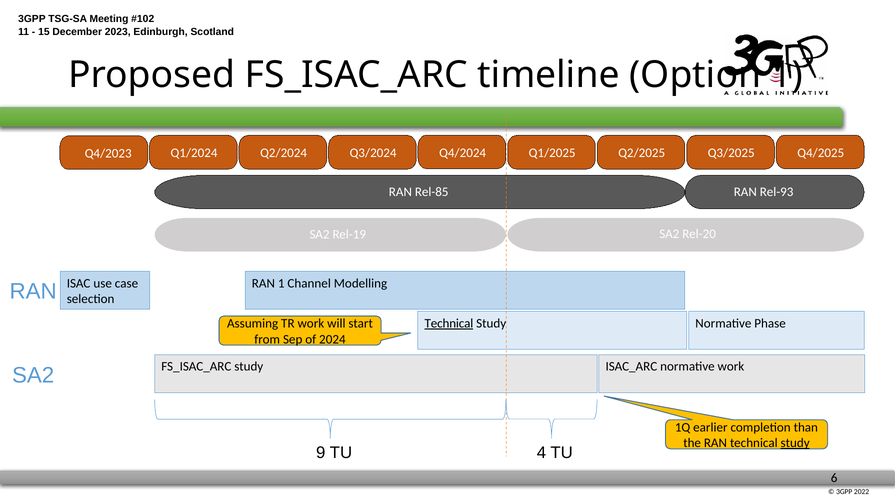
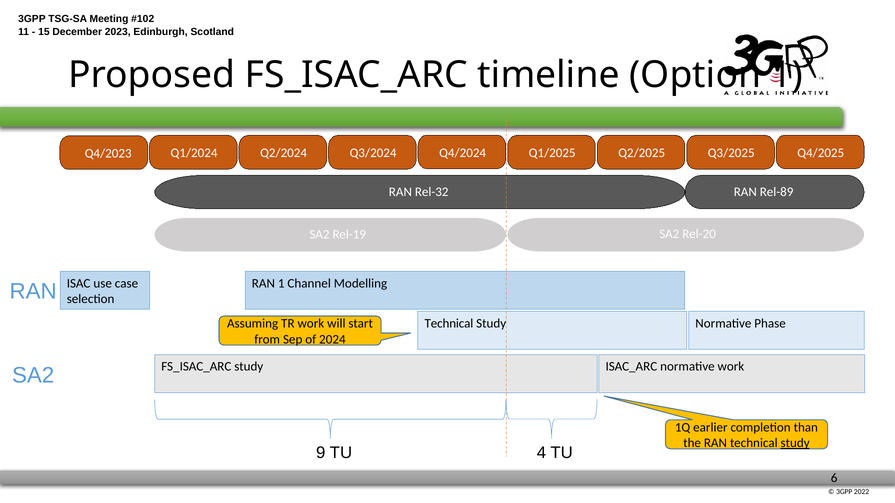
Rel-85: Rel-85 -> Rel-32 (432, 192)
Rel-93: Rel-93 -> Rel-89 (777, 192)
Technical underline: present -> none (449, 324)
